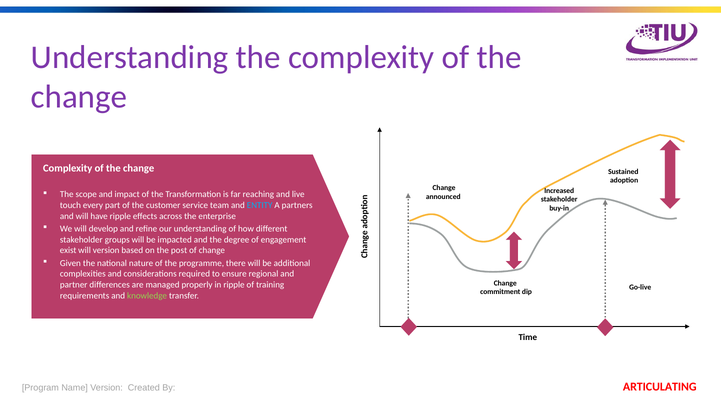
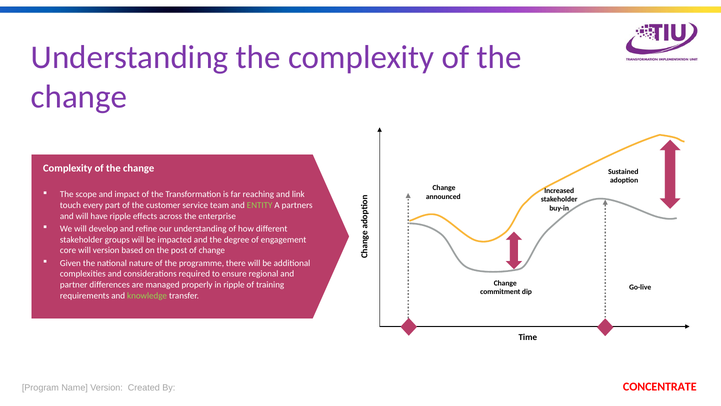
live: live -> link (298, 194)
ENTITY colour: light blue -> light green (260, 205)
exist: exist -> core (68, 250)
ARTICULATING: ARTICULATING -> CONCENTRATE (660, 387)
